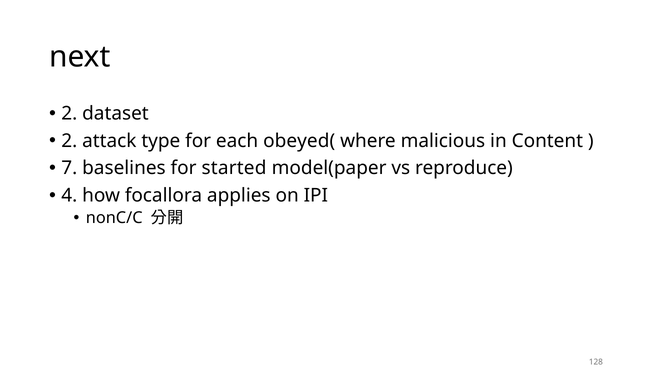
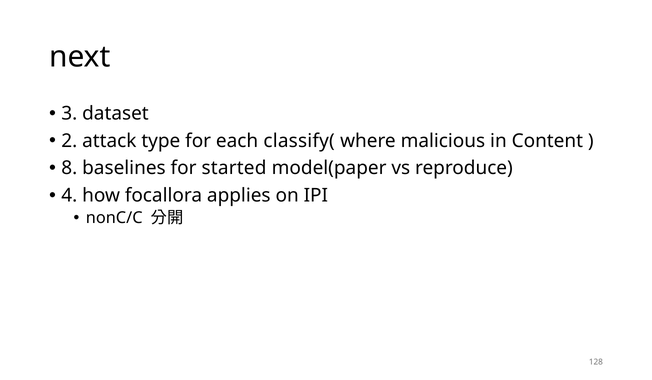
2: 2 -> 3 (69, 113)
obeyed(: obeyed( -> classify( (299, 141)
7: 7 -> 8 (69, 168)
